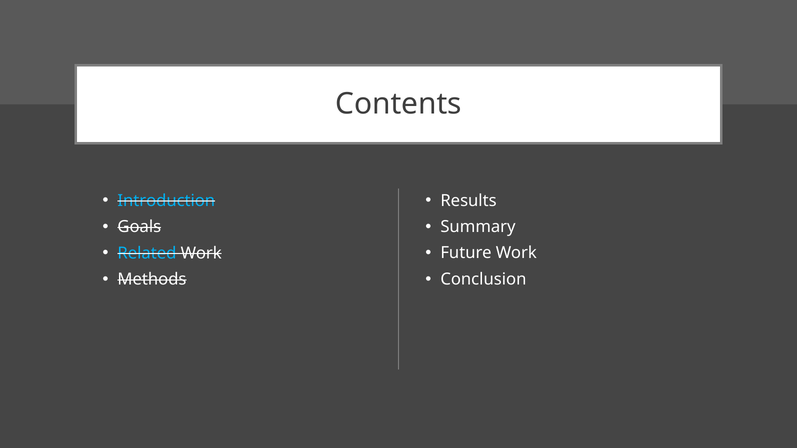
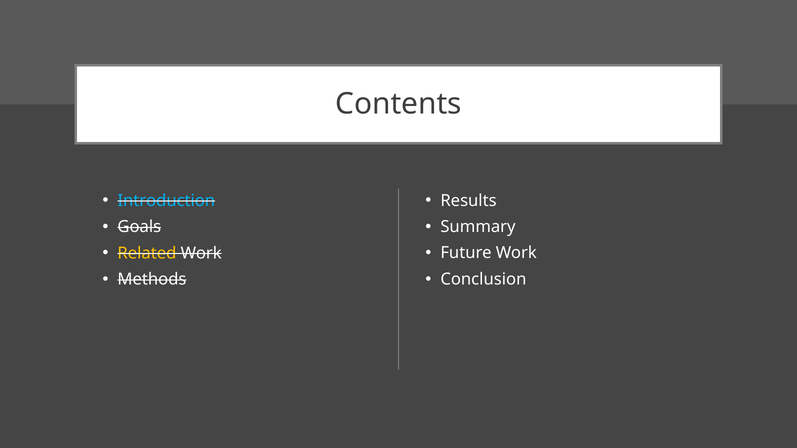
Related colour: light blue -> yellow (147, 253)
